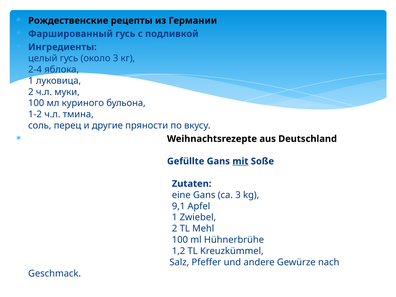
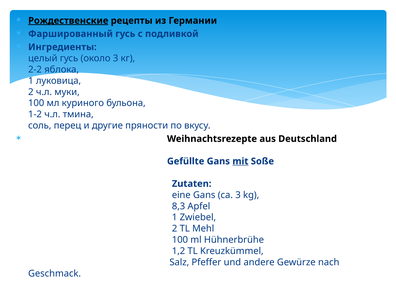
Рождественские underline: none -> present (68, 21)
2-4: 2-4 -> 2-2 (35, 69)
9,1: 9,1 -> 8,3 (179, 206)
